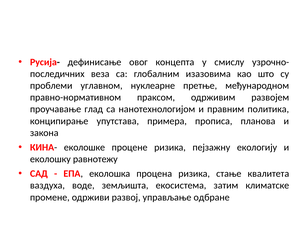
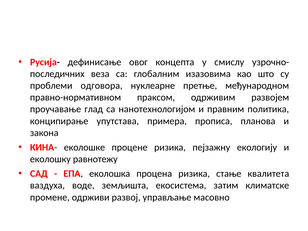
углавном: углавном -> одговора (102, 86)
одбране: одбране -> масовно (212, 197)
